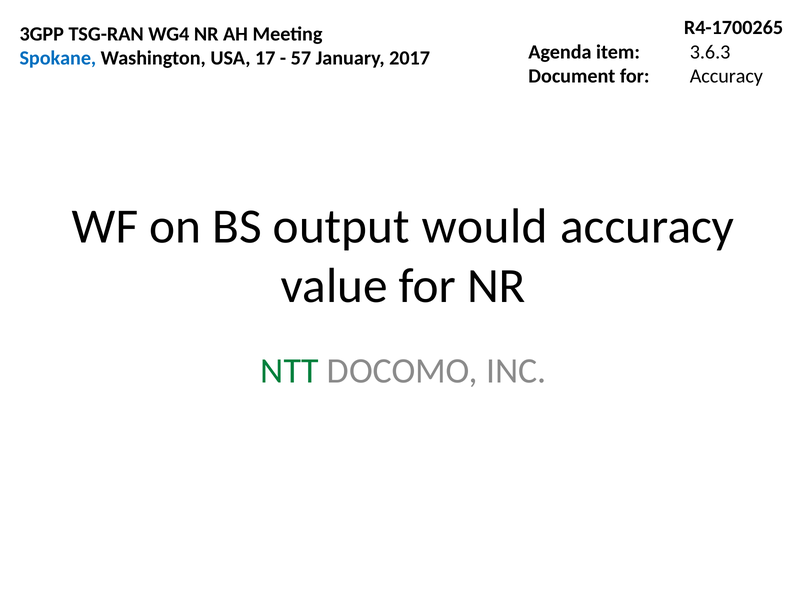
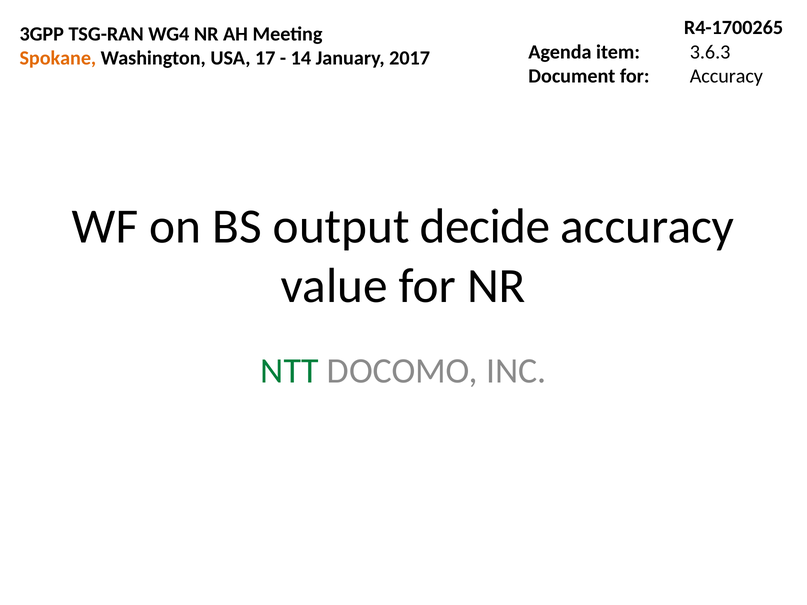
Spokane colour: blue -> orange (58, 58)
57: 57 -> 14 (301, 58)
would: would -> decide (485, 227)
